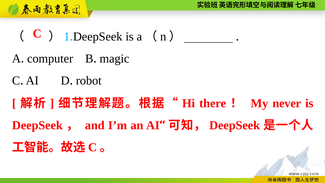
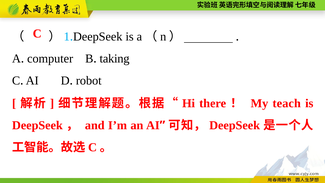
magic: magic -> taking (115, 59)
never: never -> teach (287, 103)
